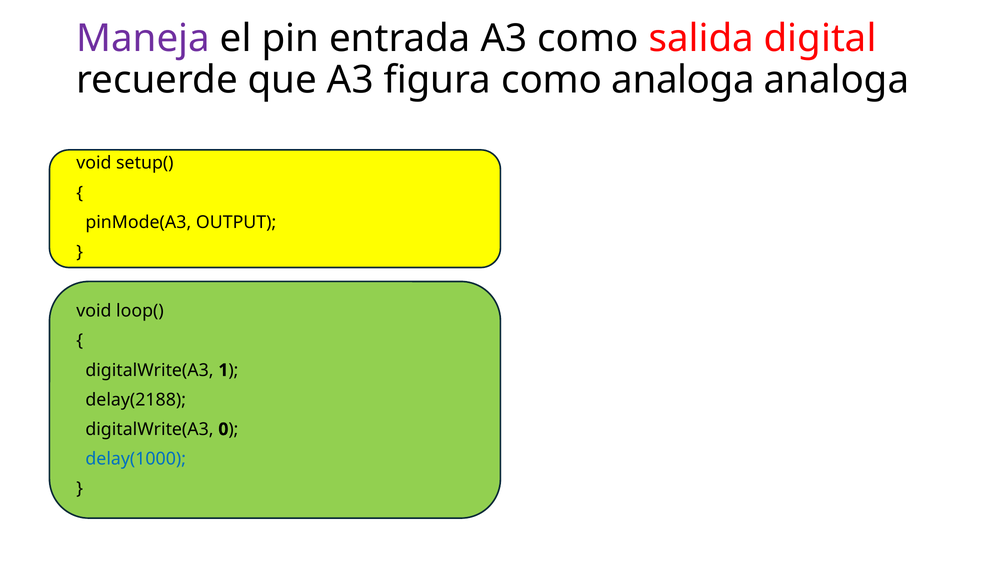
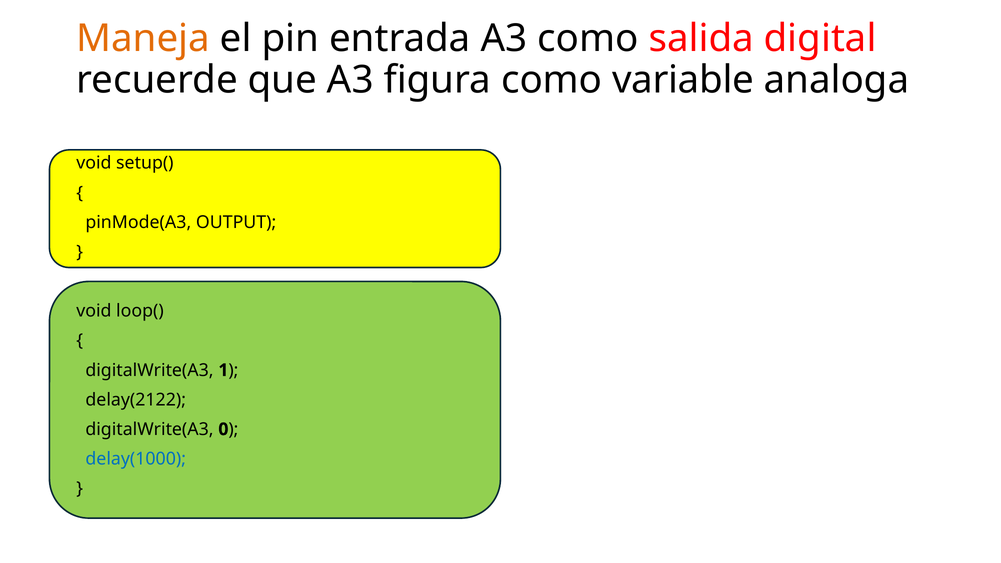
Maneja colour: purple -> orange (143, 39)
como analoga: analoga -> variable (683, 80)
delay(2188: delay(2188 -> delay(2122 (136, 400)
